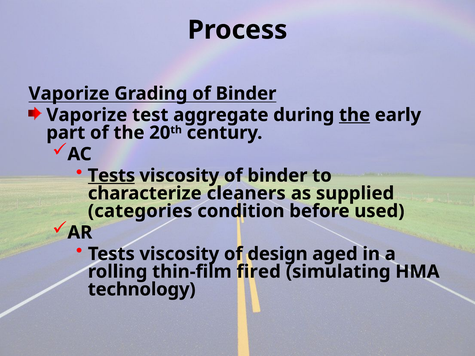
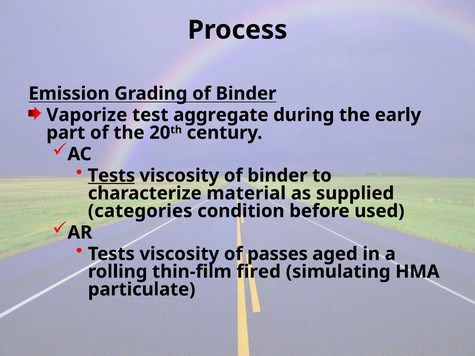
Vaporize: Vaporize -> Emission (69, 94)
the underline: present -> none (355, 115)
cleaners: cleaners -> material (246, 193)
design: design -> passes (278, 254)
technology: technology -> particulate (142, 290)
